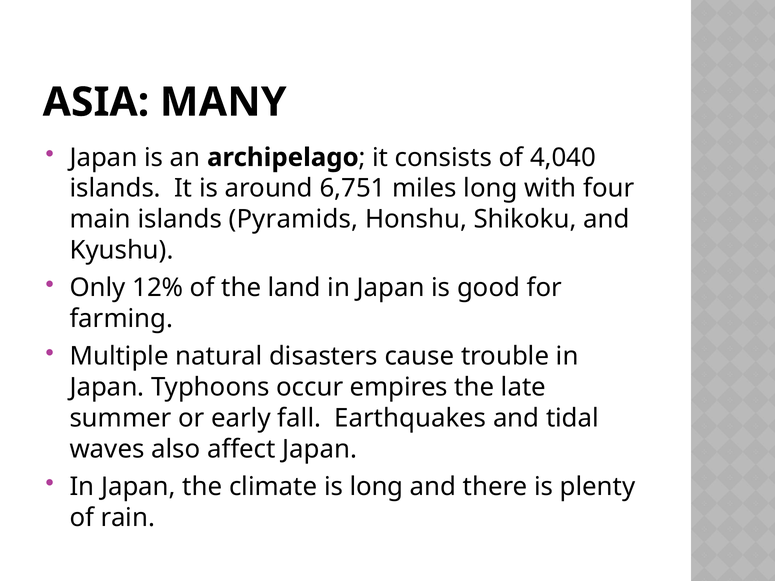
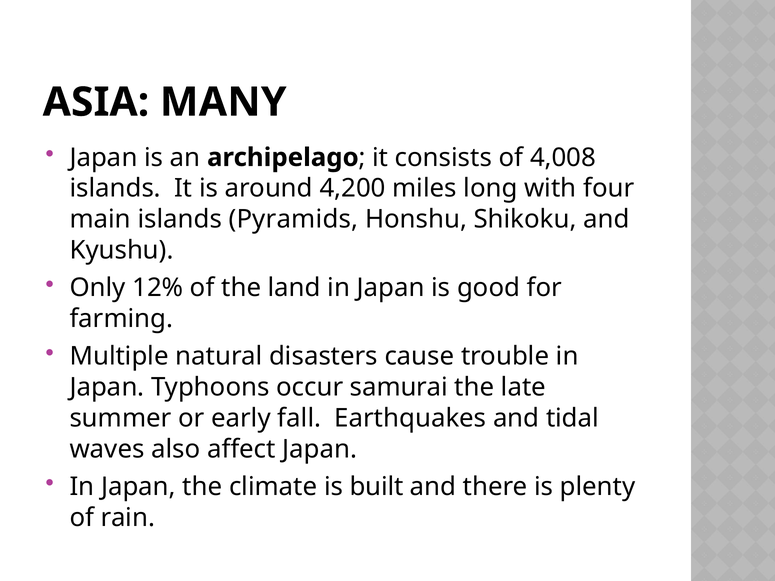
4,040: 4,040 -> 4,008 (563, 158)
6,751: 6,751 -> 4,200 (353, 189)
empires: empires -> samurai (399, 387)
is long: long -> built (377, 487)
